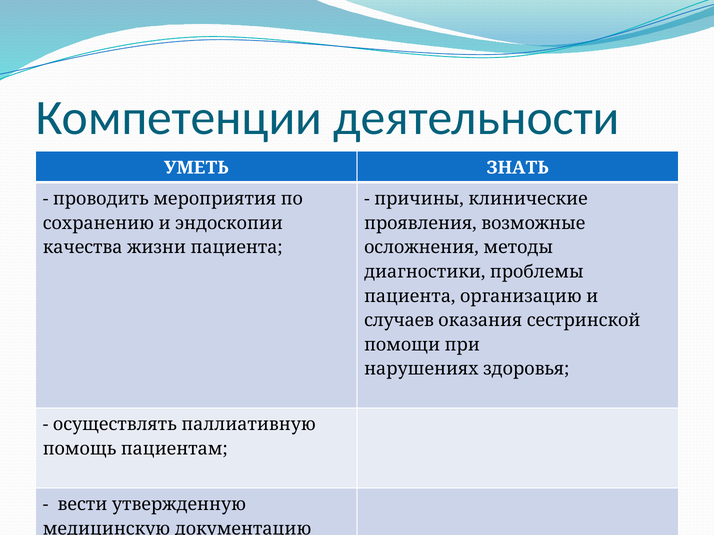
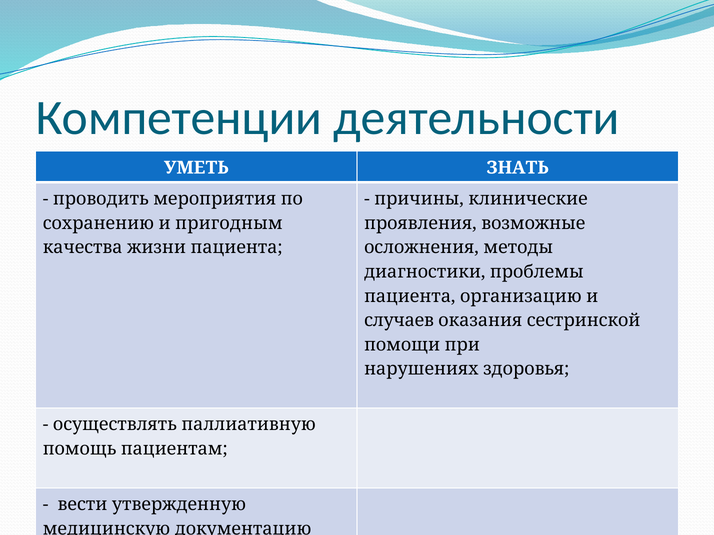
эндоскопии: эндоскопии -> пригодным (229, 224)
